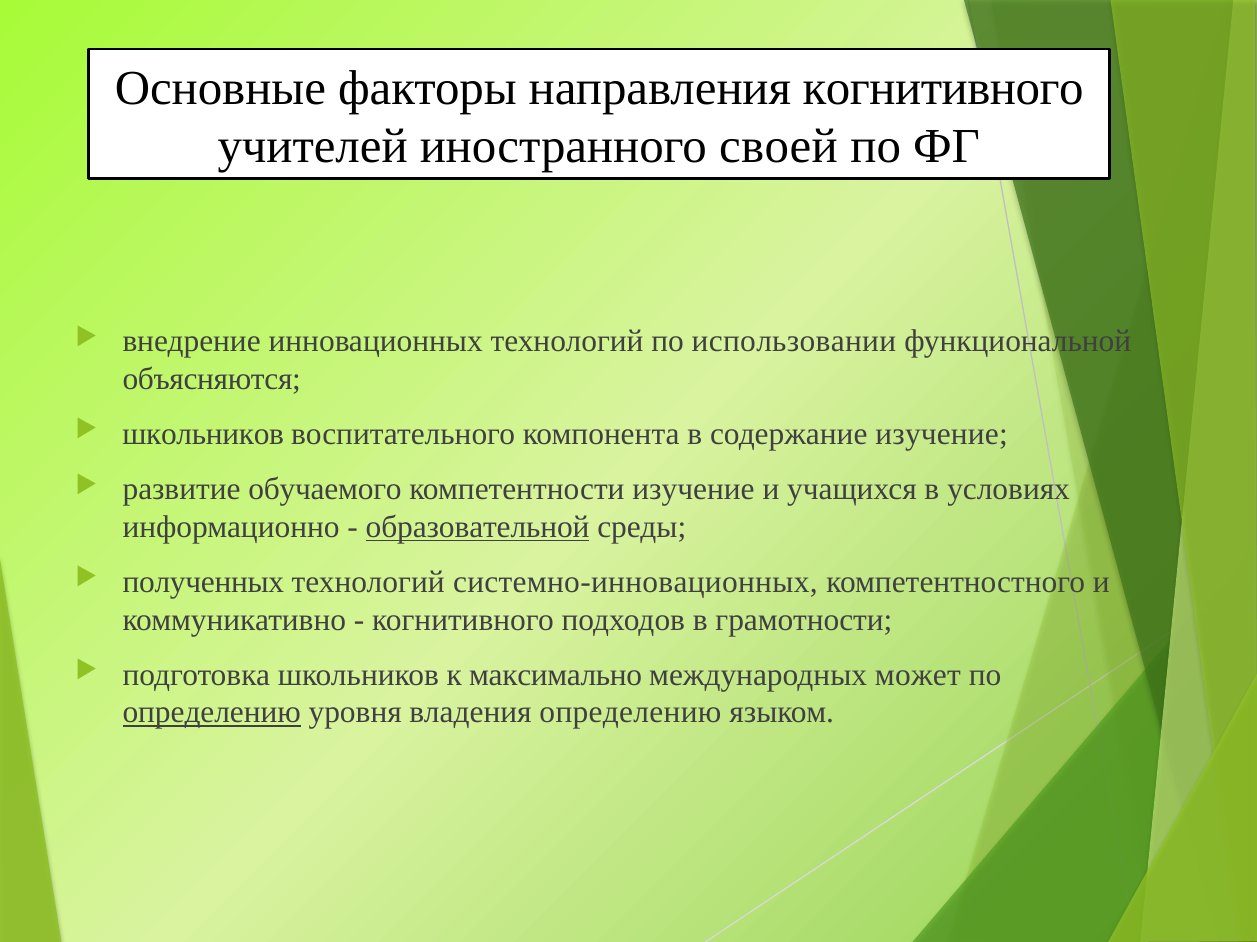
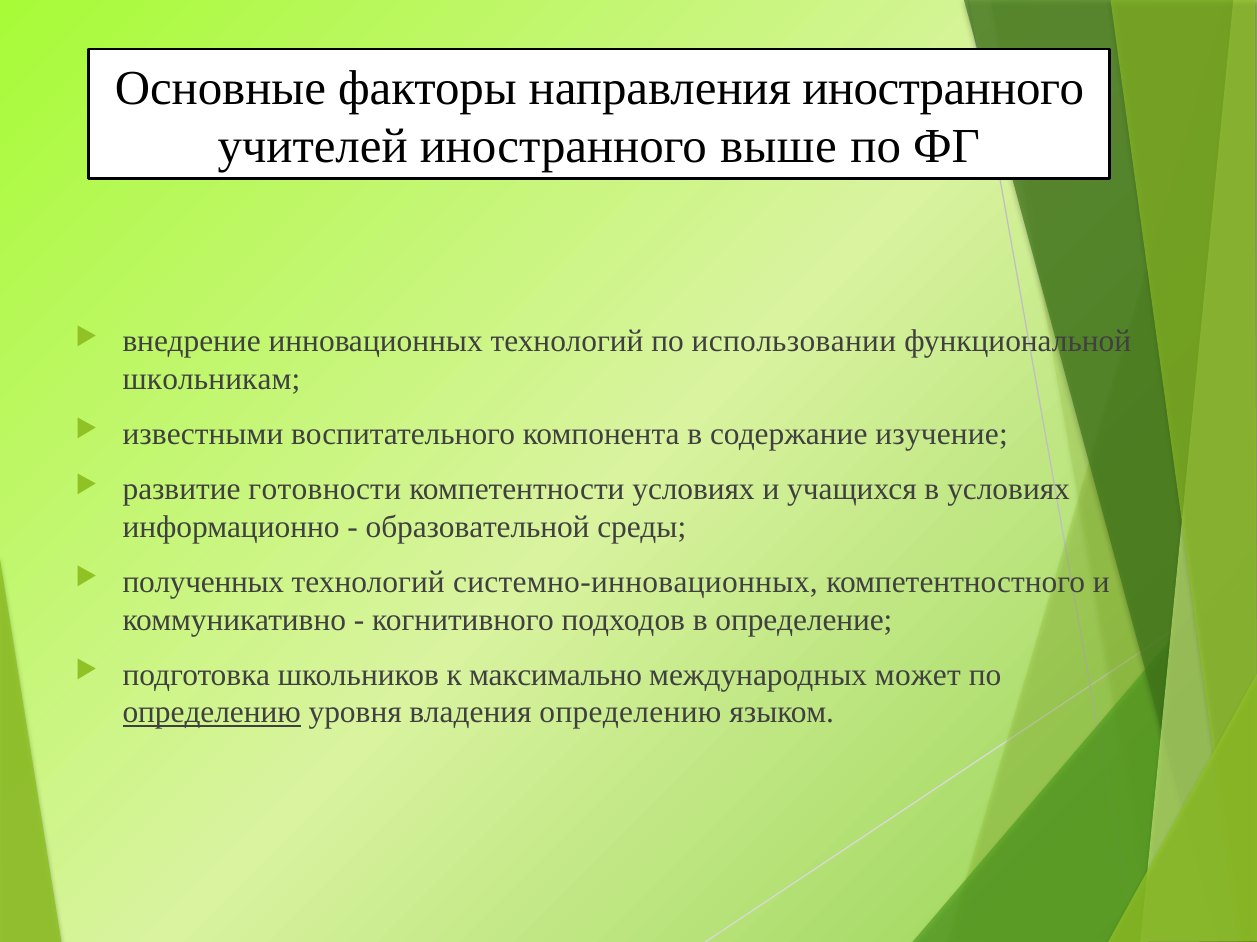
направления когнитивного: когнитивного -> иностранного (943, 88)
своей: своей -> выше (778, 147)
объясняются: объясняются -> школьникам (211, 379)
школьников: школьников -> известными (203, 434)
обучаемого: обучаемого -> готовности (325, 490)
компетентности изучение: изучение -> условиях (694, 490)
образовательной underline: present -> none (478, 527)
грамотности: грамотности -> определение (804, 620)
